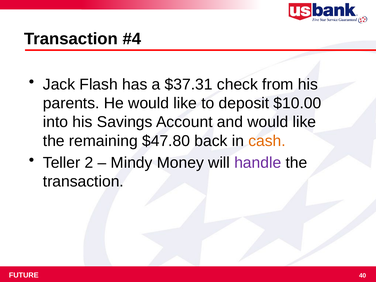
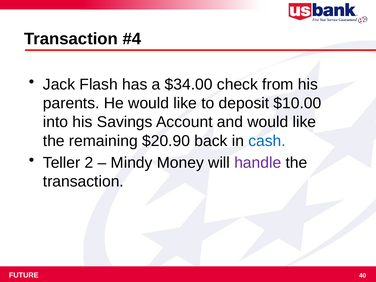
$37.31: $37.31 -> $34.00 (189, 84)
$47.80: $47.80 -> $20.90 (166, 141)
cash colour: orange -> blue (267, 141)
